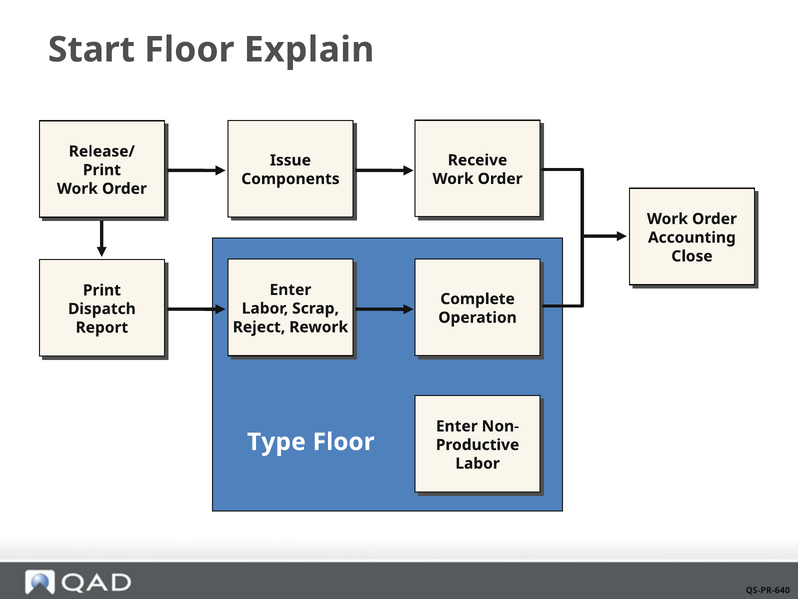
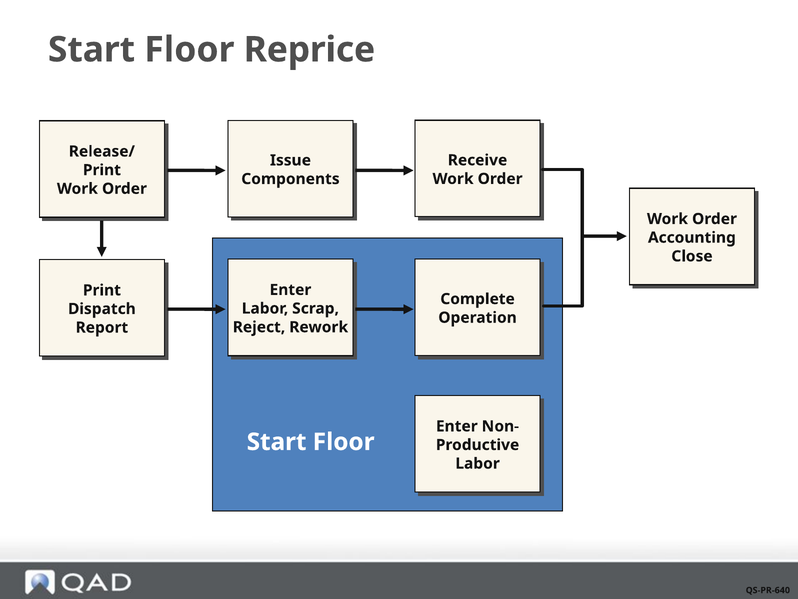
Explain: Explain -> Reprice (309, 50)
Type: Type -> Start (277, 442)
